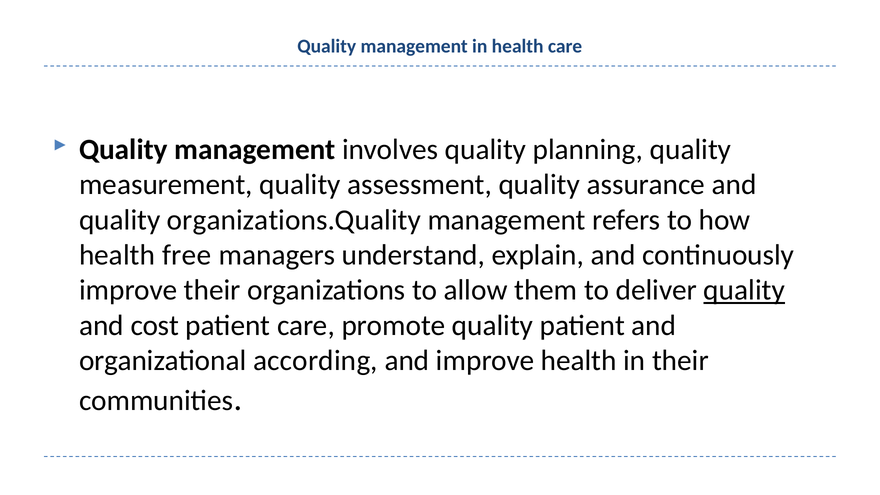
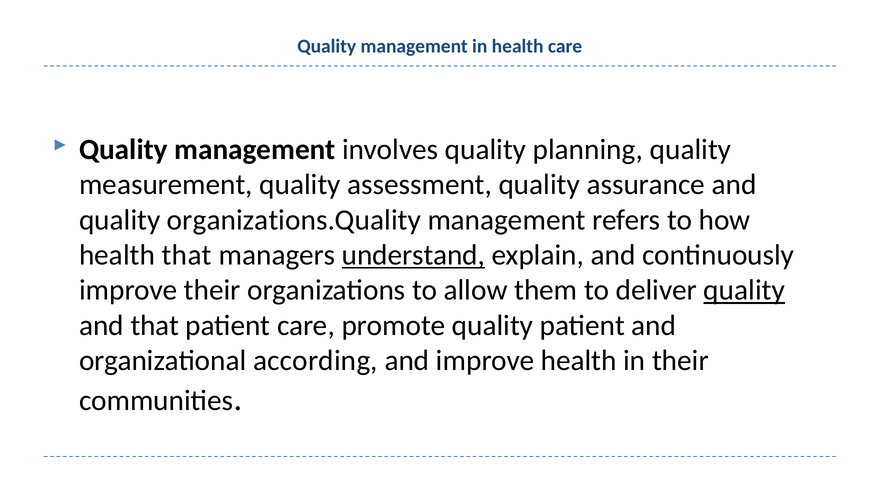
health free: free -> that (187, 255)
understand underline: none -> present (413, 255)
and cost: cost -> that (155, 326)
